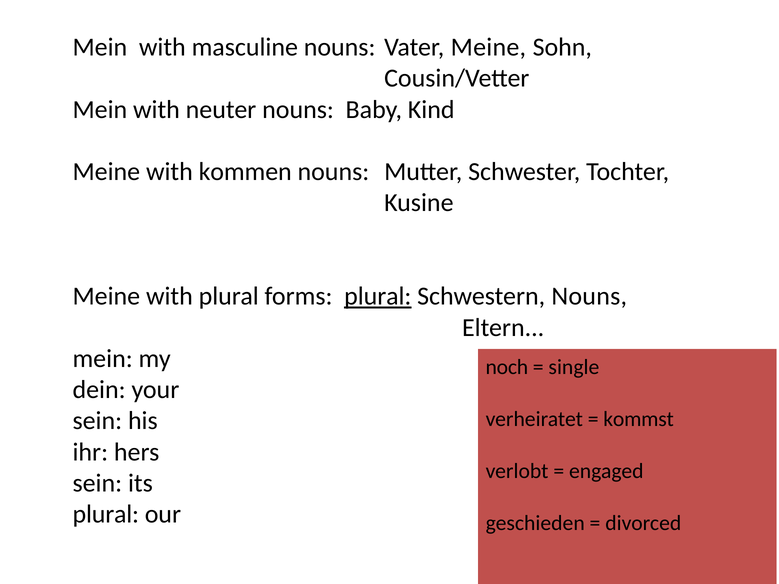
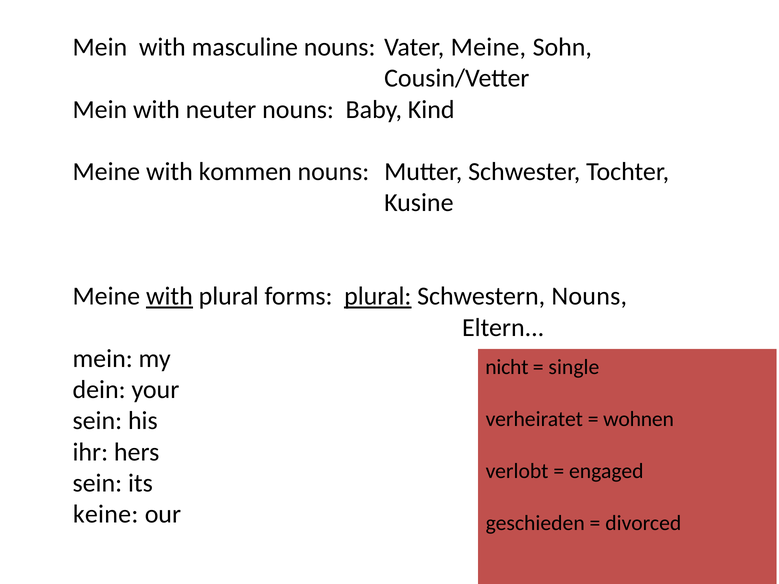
with underline: none -> present (169, 296)
noch: noch -> nicht (507, 367)
kommst: kommst -> wohnen (639, 419)
plural: plural -> keine (106, 515)
